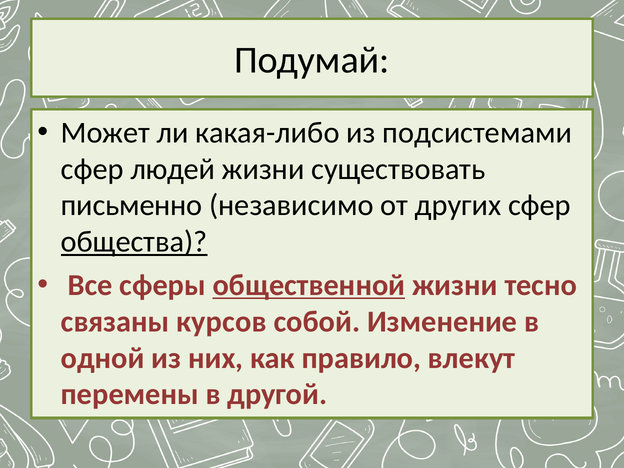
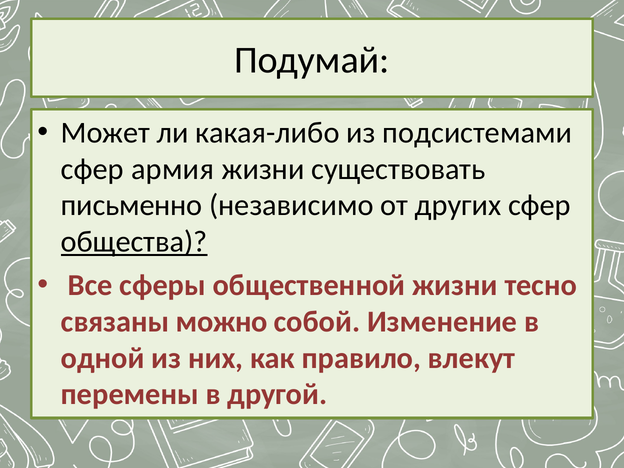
людей: людей -> армия (173, 169)
общественной underline: present -> none (309, 285)
курсов: курсов -> можно (222, 322)
